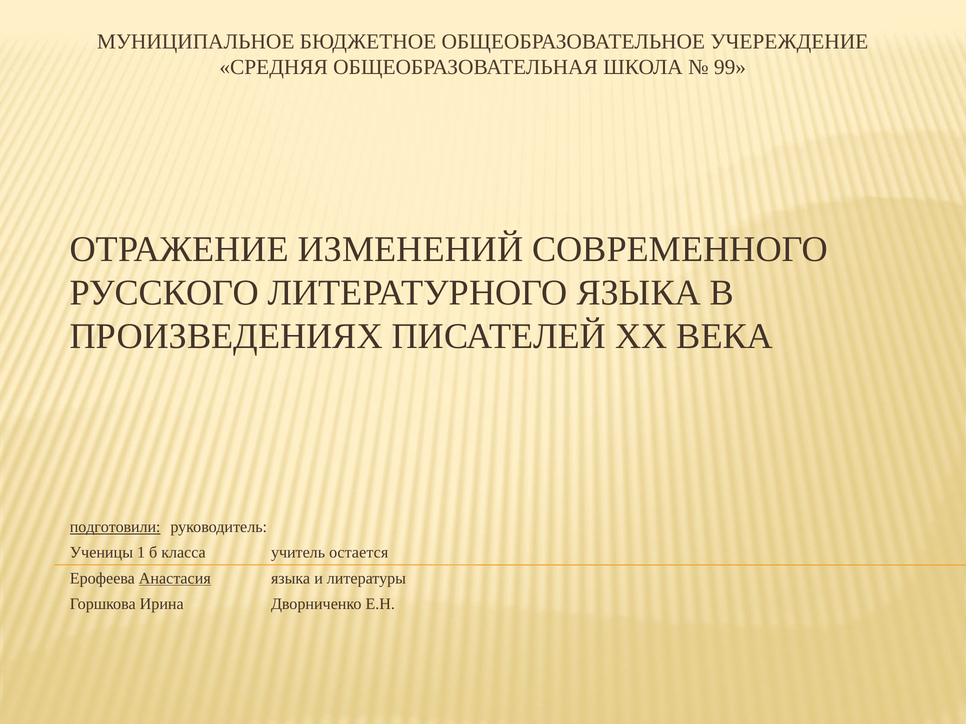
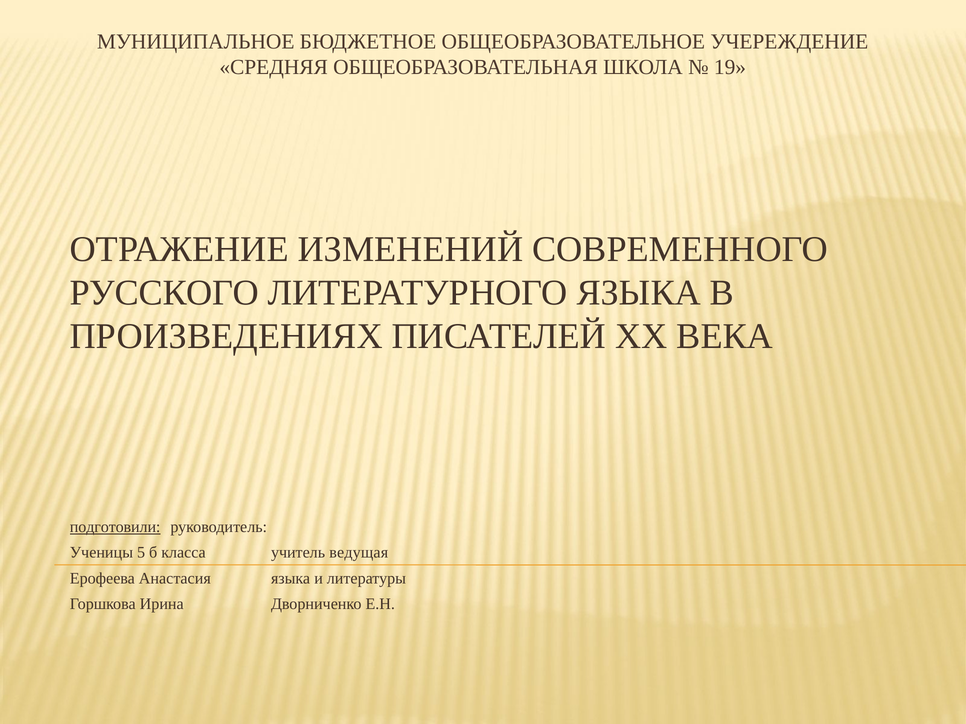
99: 99 -> 19 (730, 67)
1: 1 -> 5 (141, 553)
остается: остается -> ведущая (359, 553)
Анастасия underline: present -> none (175, 579)
